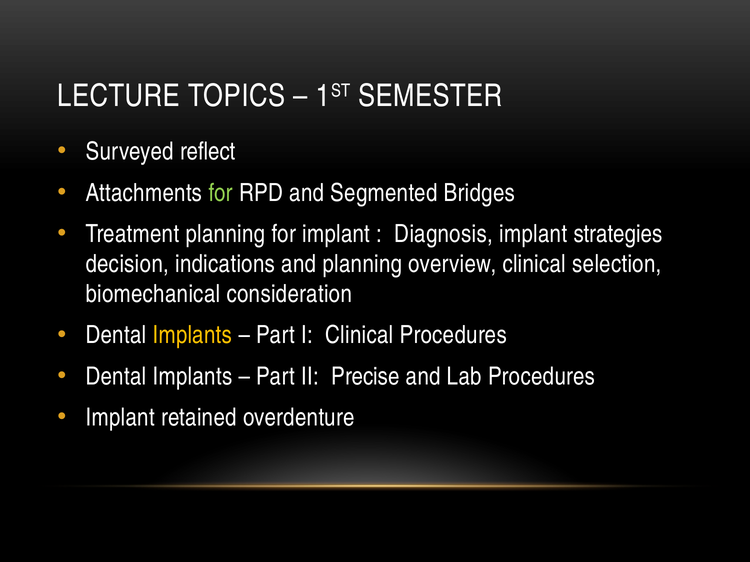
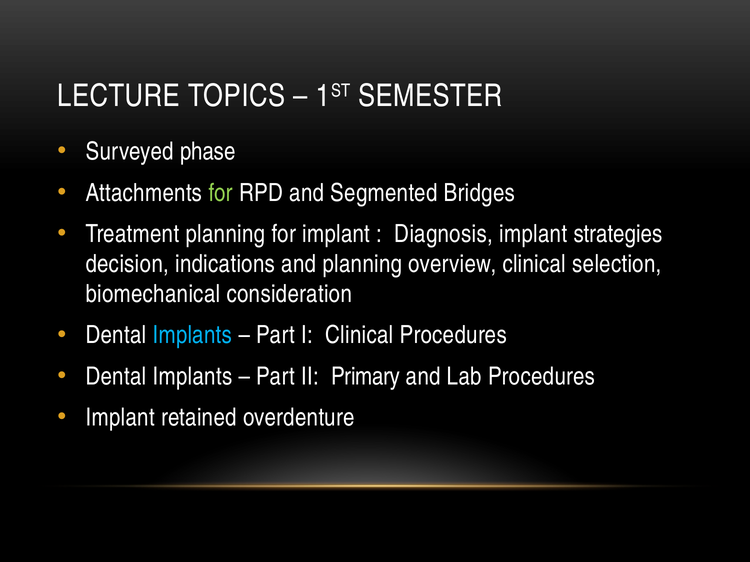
reflect: reflect -> phase (208, 152)
Implants colour: yellow -> light blue (192, 336)
Precise: Precise -> Primary (366, 377)
